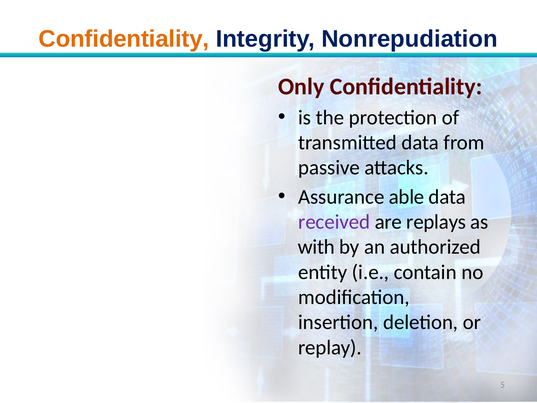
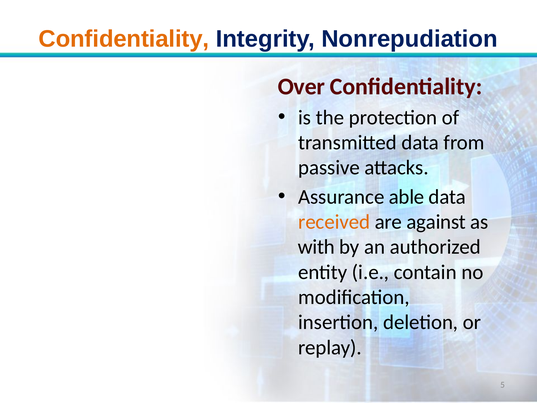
Only: Only -> Over (301, 87)
received colour: purple -> orange (334, 222)
replays: replays -> against (436, 222)
